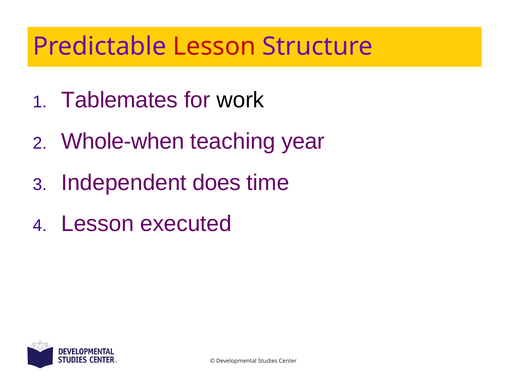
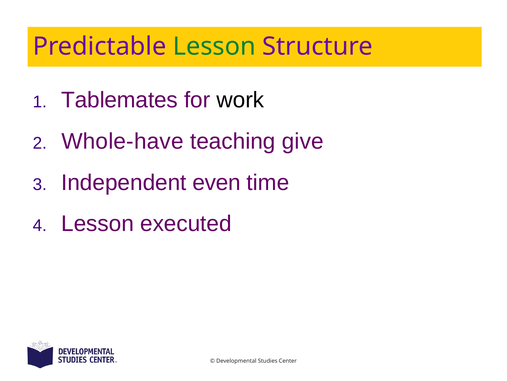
Lesson colour: red -> green (214, 46)
Whole-when: Whole-when -> Whole-have (122, 141)
year: year -> give (303, 141)
does: does -> even (217, 182)
